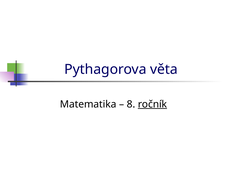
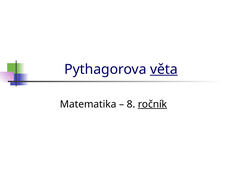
věta underline: none -> present (164, 69)
